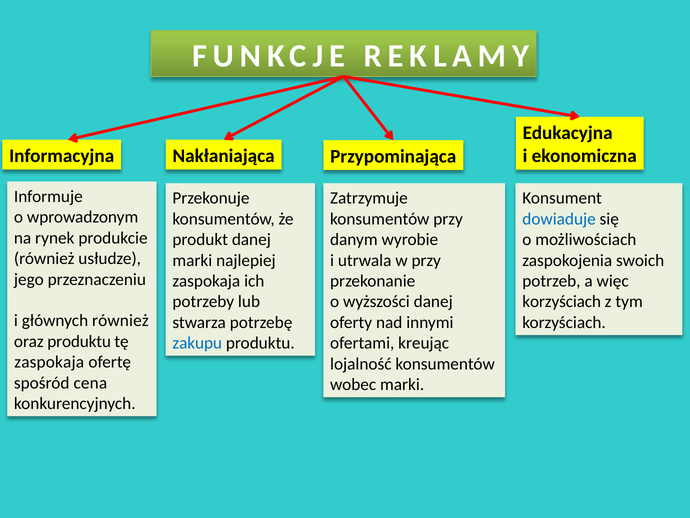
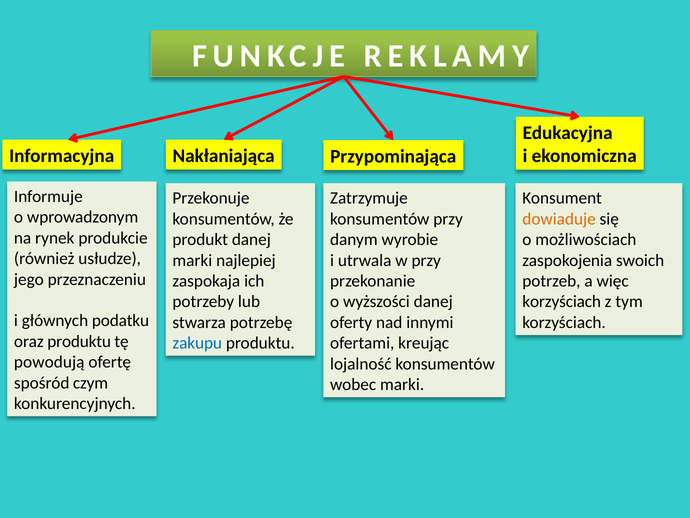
dowiaduje colour: blue -> orange (559, 219)
głównych również: również -> podatku (121, 320)
zaspokaja: zaspokaja -> powodują (49, 362)
cena: cena -> czym (91, 383)
